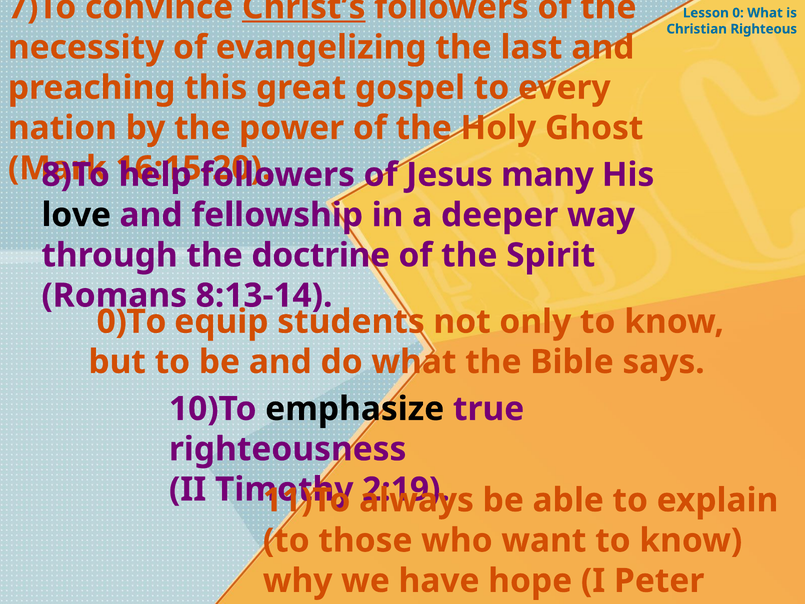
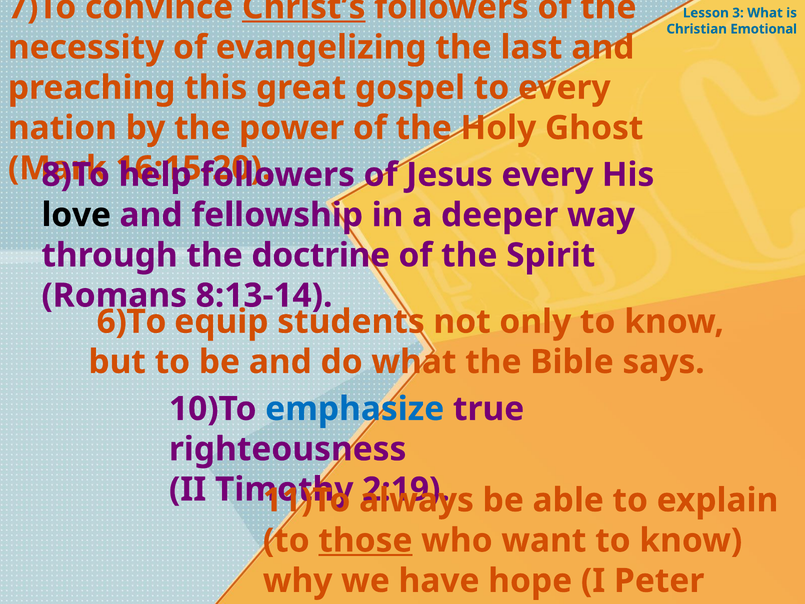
0: 0 -> 3 (738, 13)
Righteous: Righteous -> Emotional (764, 29)
Jesus many: many -> every (547, 175)
0)To: 0)To -> 6)To (132, 322)
emphasize colour: black -> blue (355, 409)
those underline: none -> present (365, 540)
